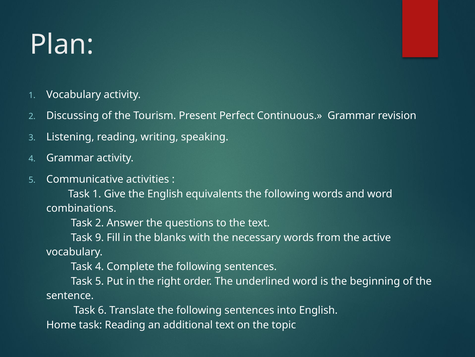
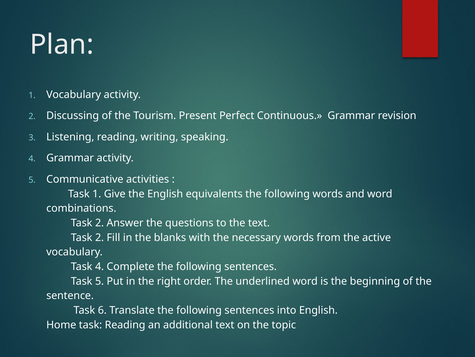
9: 9 -> 2 (100, 237)
